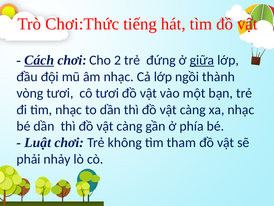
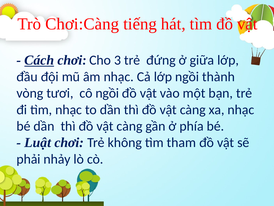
Chơi:Thức: Chơi:Thức -> Chơi:Càng (82, 24)
2: 2 -> 3 (117, 60)
giữa underline: present -> none (202, 60)
cô tươi: tươi -> ngồi (107, 93)
